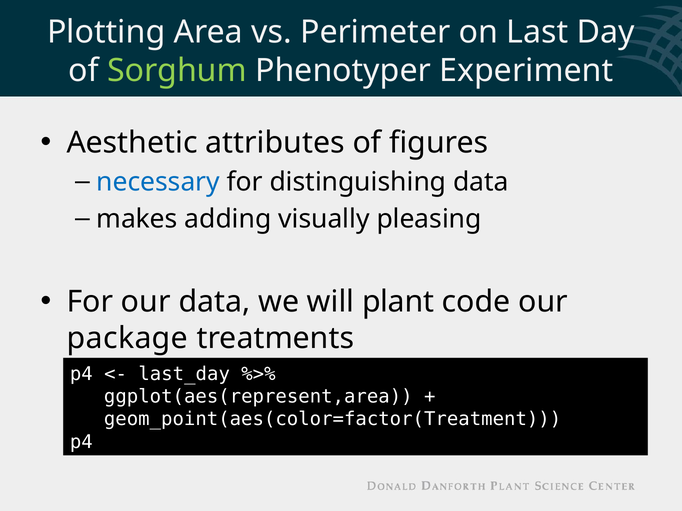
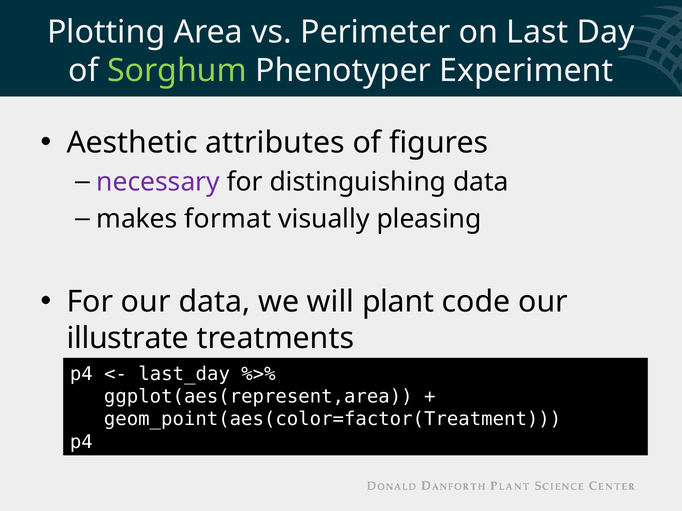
necessary colour: blue -> purple (158, 182)
adding: adding -> format (228, 219)
package: package -> illustrate (128, 339)
